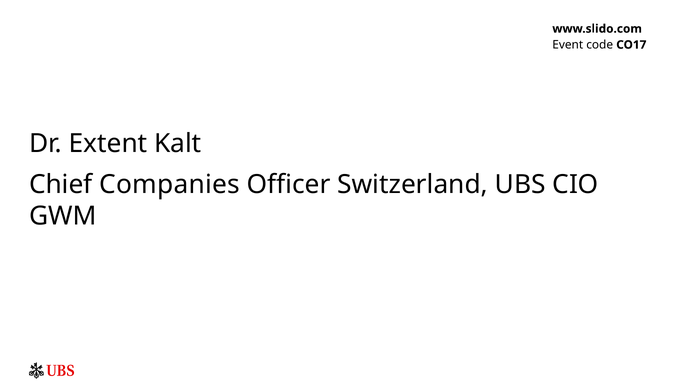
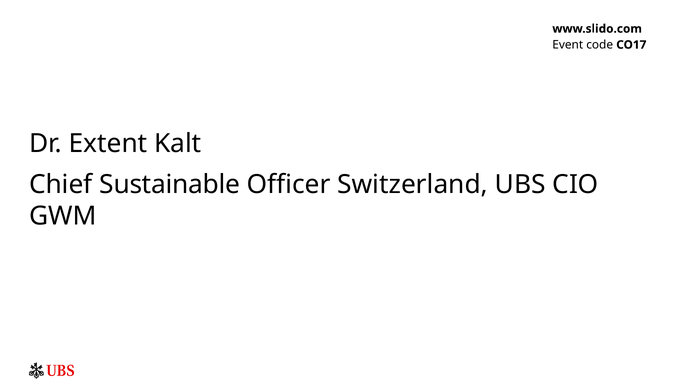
Companies: Companies -> Sustainable (170, 185)
